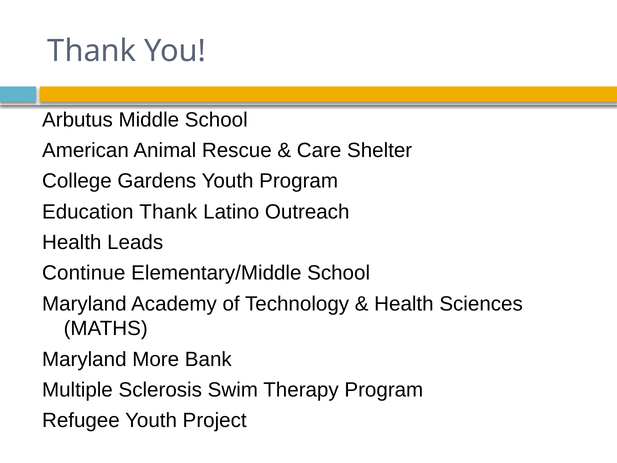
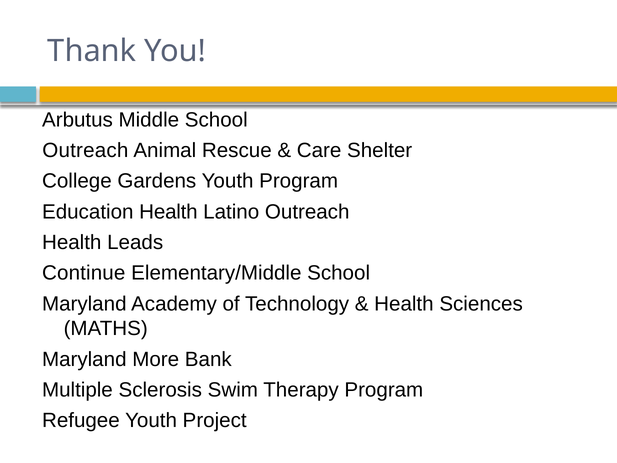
American: American -> Outreach (85, 150)
Education Thank: Thank -> Health (168, 212)
